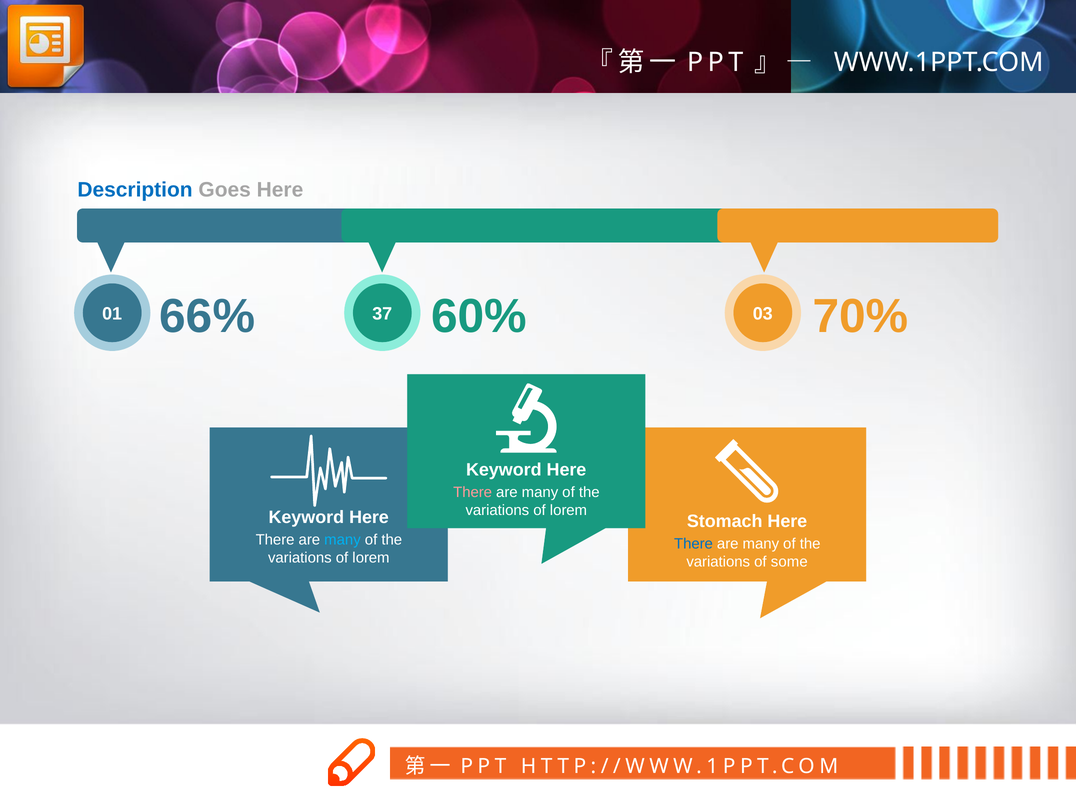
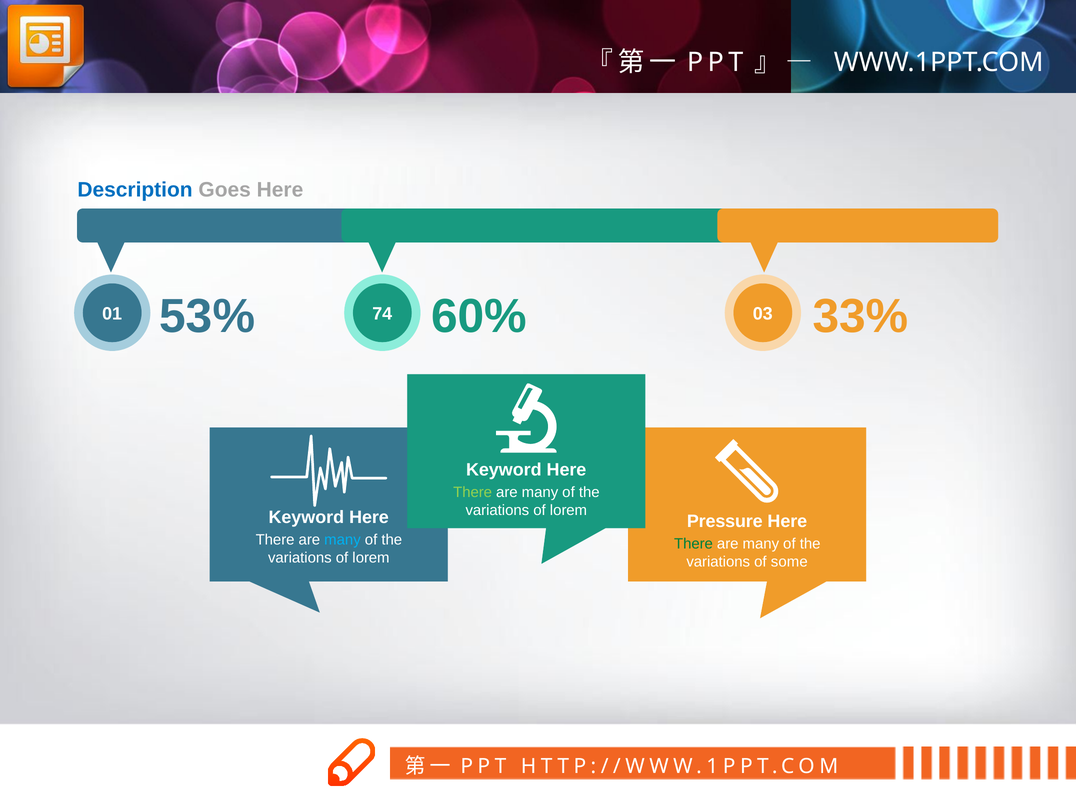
66%: 66% -> 53% (207, 316)
70%: 70% -> 33% (860, 316)
37: 37 -> 74 (382, 314)
There colour: pink -> light green (473, 492)
Stomach: Stomach -> Pressure (725, 521)
There colour: blue -> green (693, 544)
